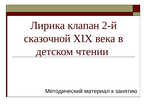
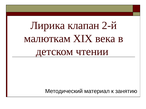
сказочной: сказочной -> малюткам (47, 39)
